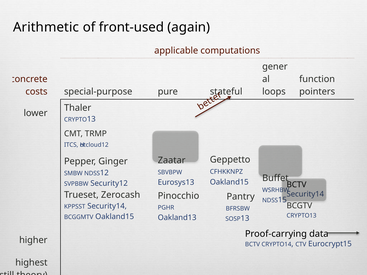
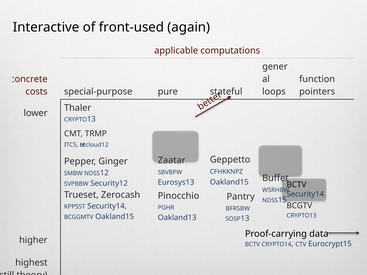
Arithmetic: Arithmetic -> Interactive (46, 27)
